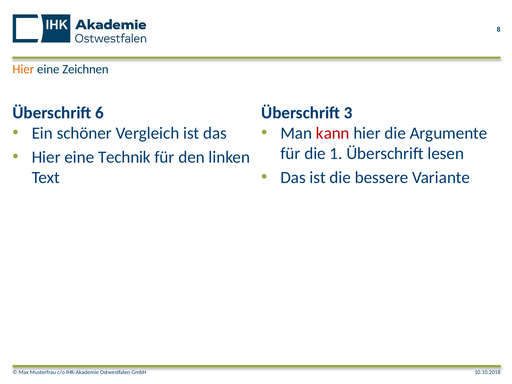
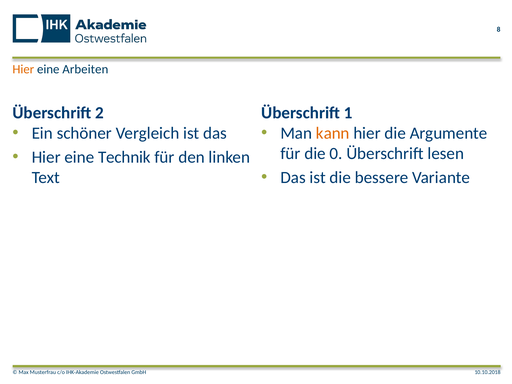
Zeichnen: Zeichnen -> Arbeiten (85, 69)
6: 6 -> 2 (100, 113)
3: 3 -> 1 (348, 113)
kann colour: red -> orange (333, 133)
1: 1 -> 0 (336, 154)
